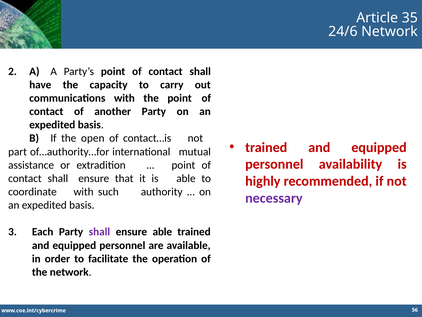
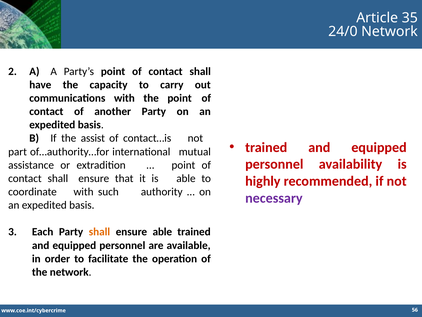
24/6: 24/6 -> 24/0 (343, 31)
open: open -> assist (93, 138)
shall colour: purple -> orange (99, 232)
